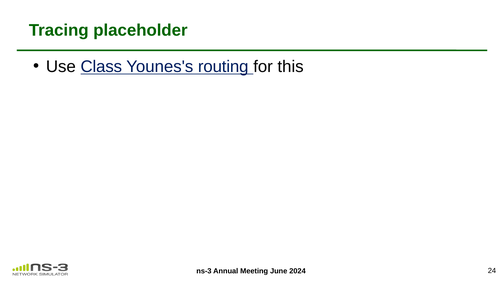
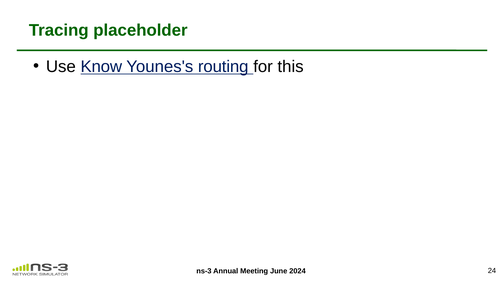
Class: Class -> Know (101, 67)
